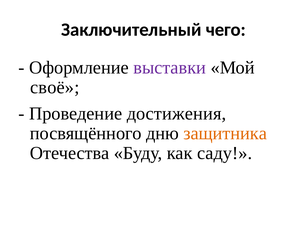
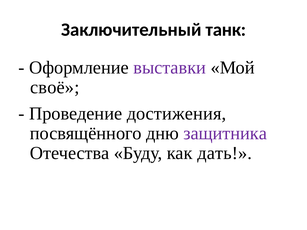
чего: чего -> танк (226, 30)
защитника colour: orange -> purple (225, 134)
саду: саду -> дать (225, 153)
